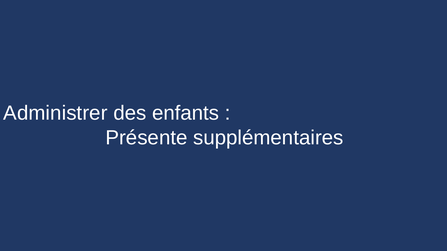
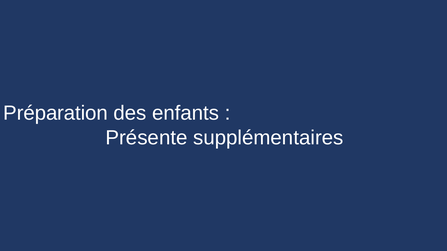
Administrer: Administrer -> Préparation (56, 113)
